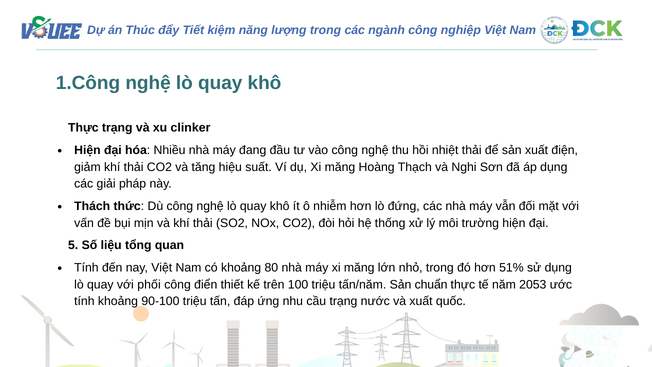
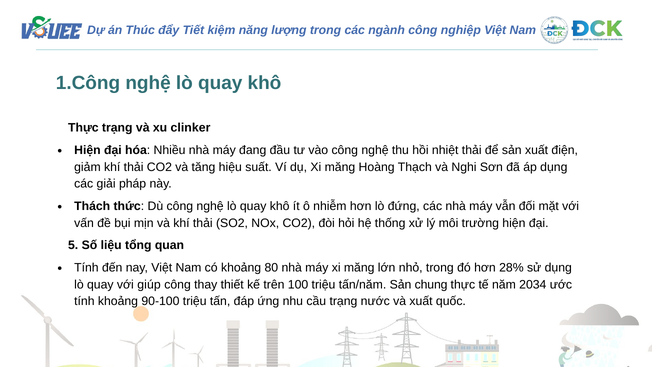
51%: 51% -> 28% (511, 268)
phối: phối -> giúp (149, 284)
điển: điển -> thay (206, 284)
chuẩn: chuẩn -> chung (431, 284)
2053: 2053 -> 2034 (533, 284)
